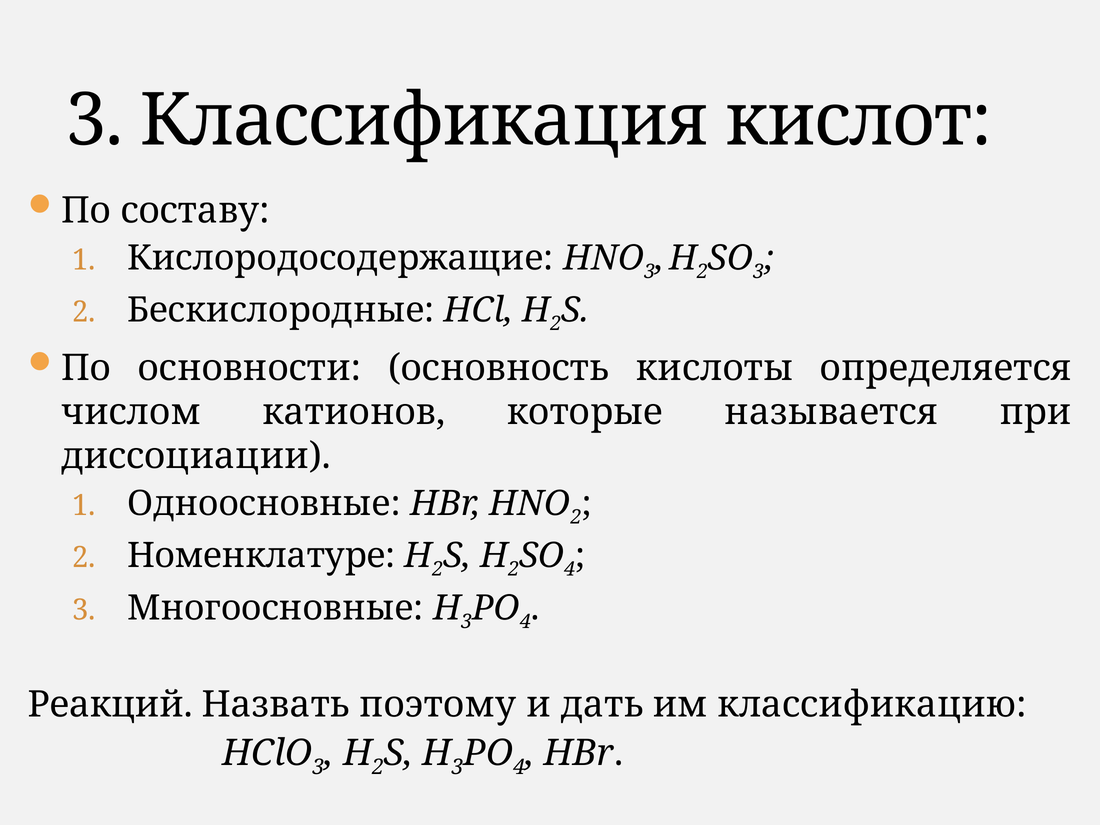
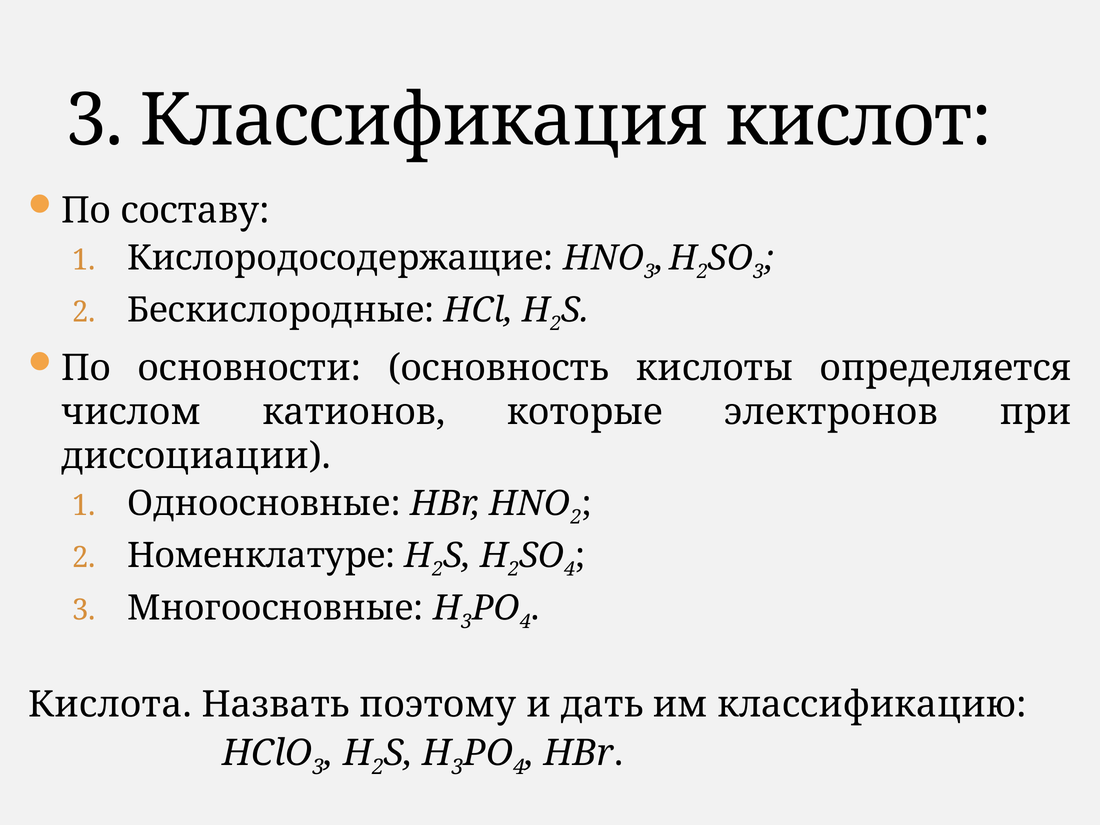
называется: называется -> электронов (831, 412)
Реакций: Реакций -> Кислота (110, 704)
